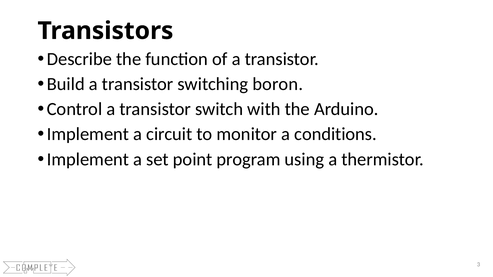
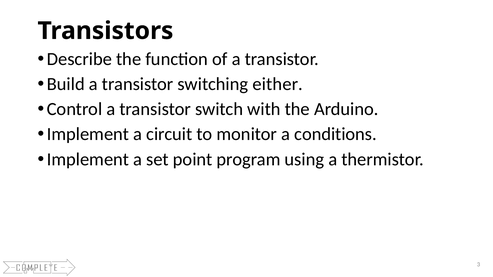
boron: boron -> either (278, 84)
